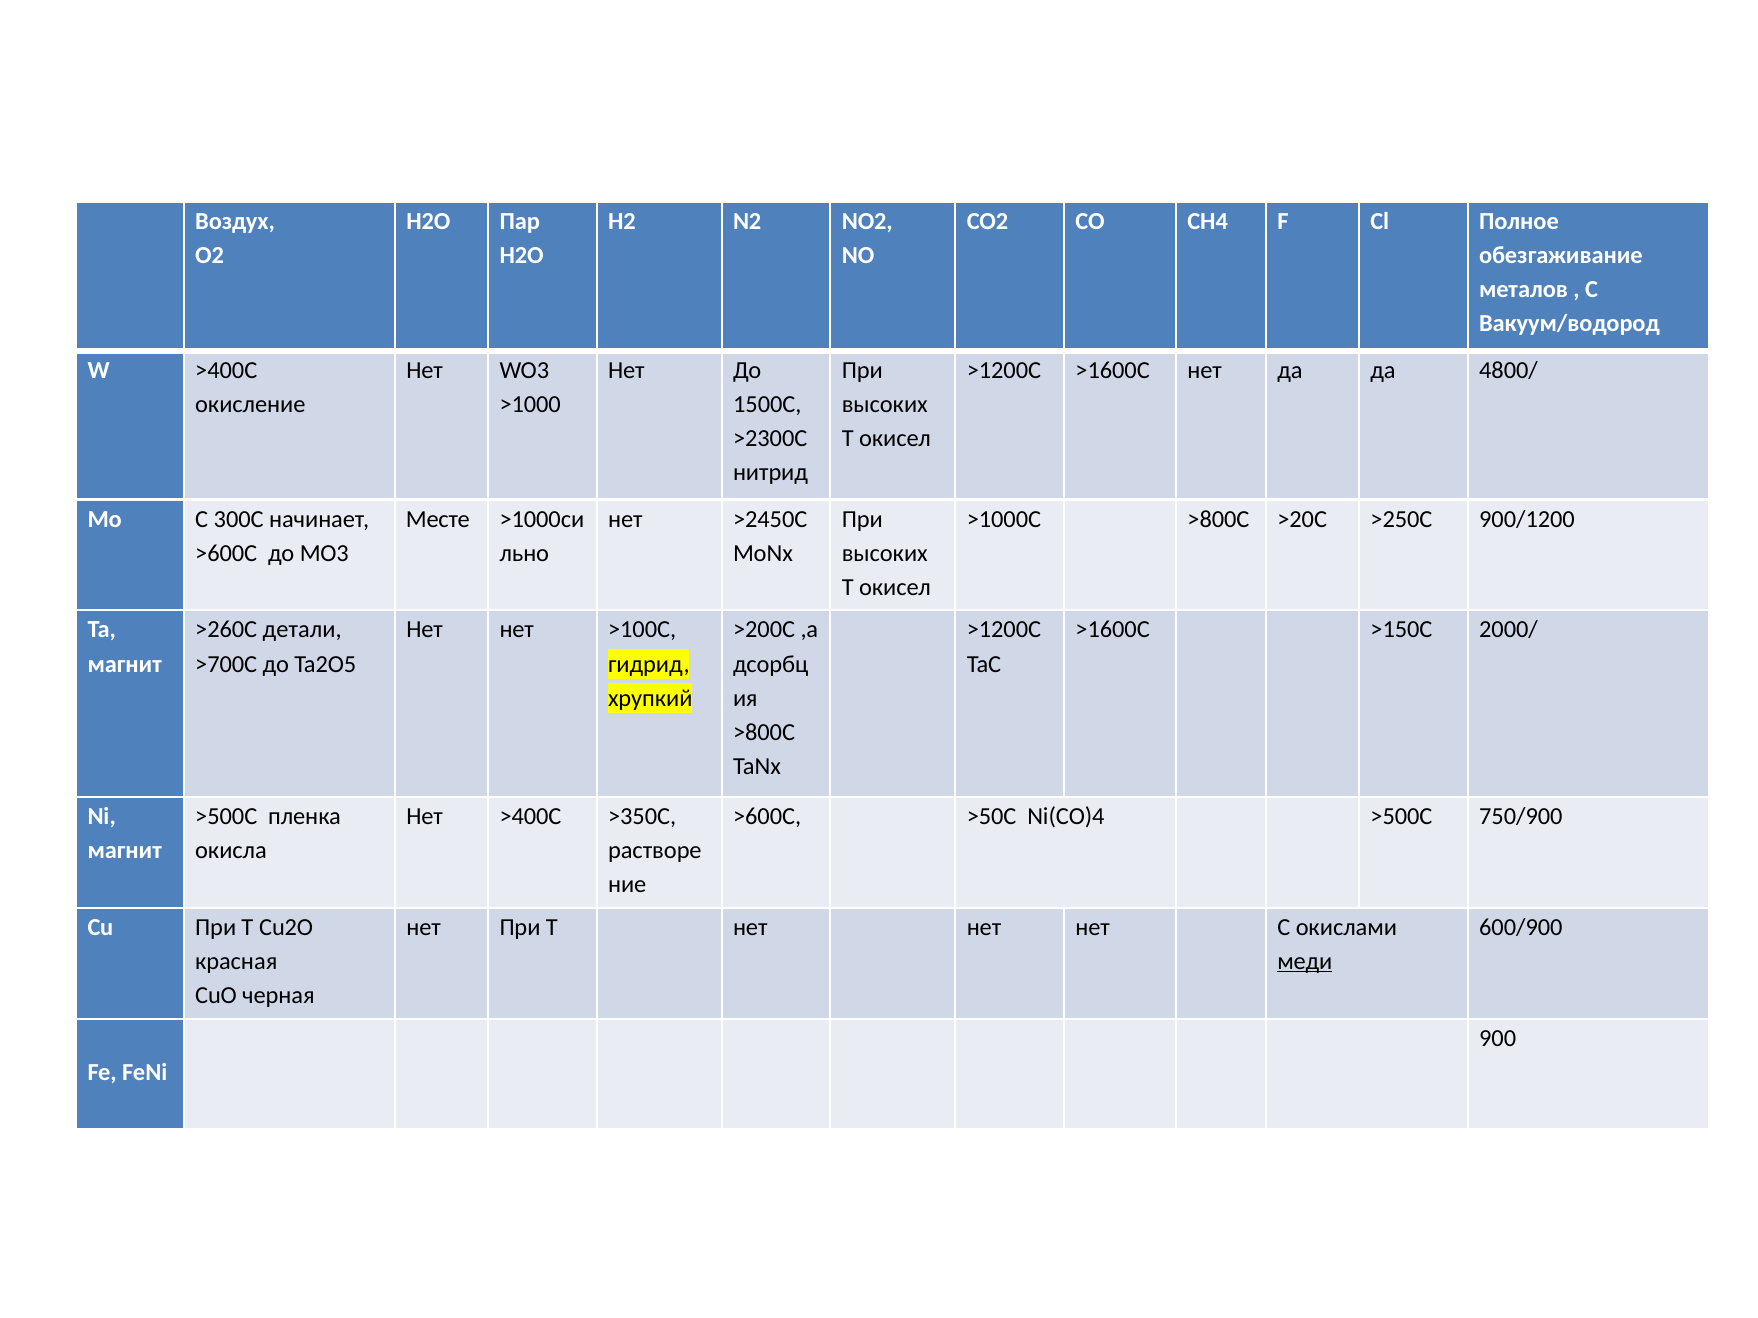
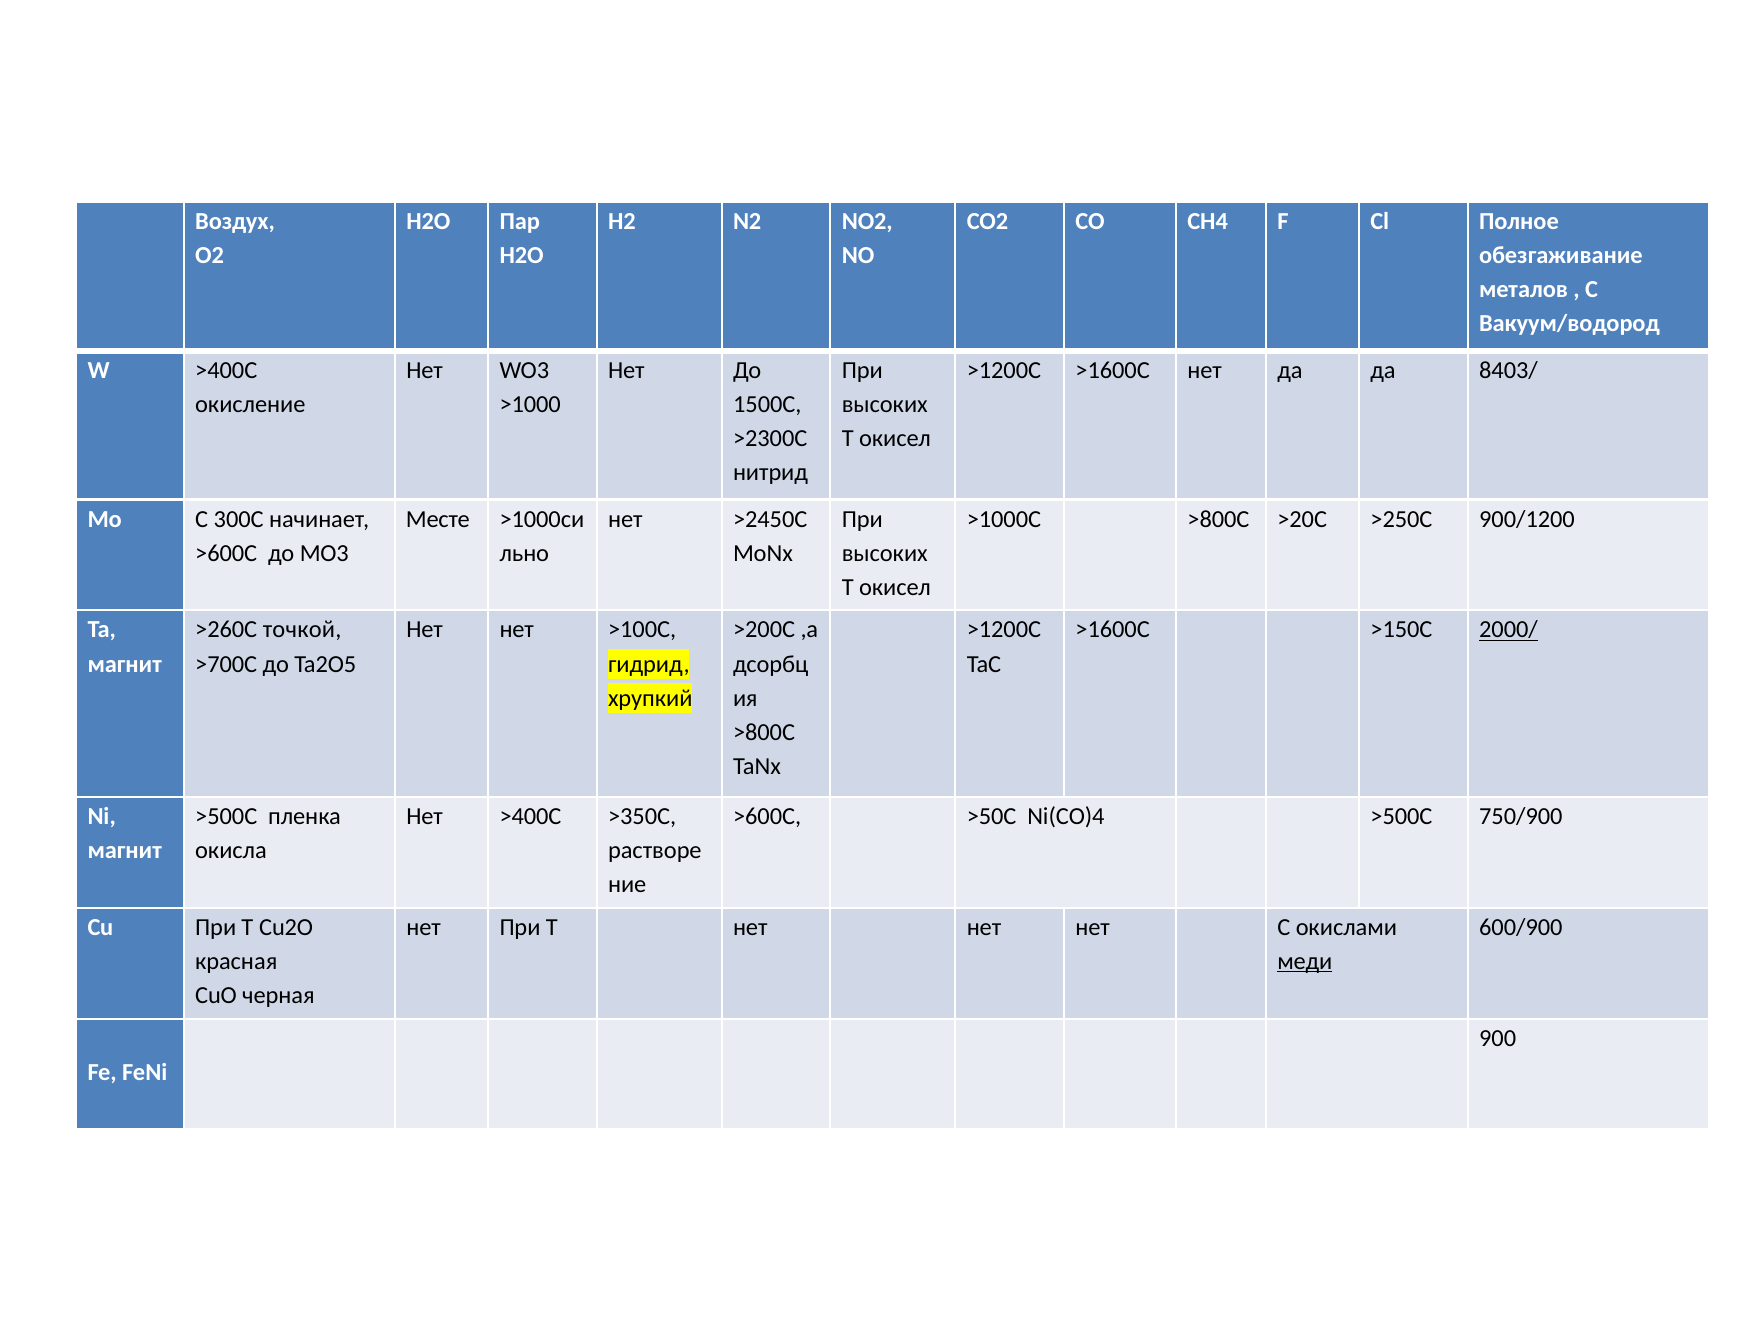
4800/: 4800/ -> 8403/ (1509, 371)
детали: детали -> точкой (302, 630)
2000/ underline: none -> present (1509, 630)
